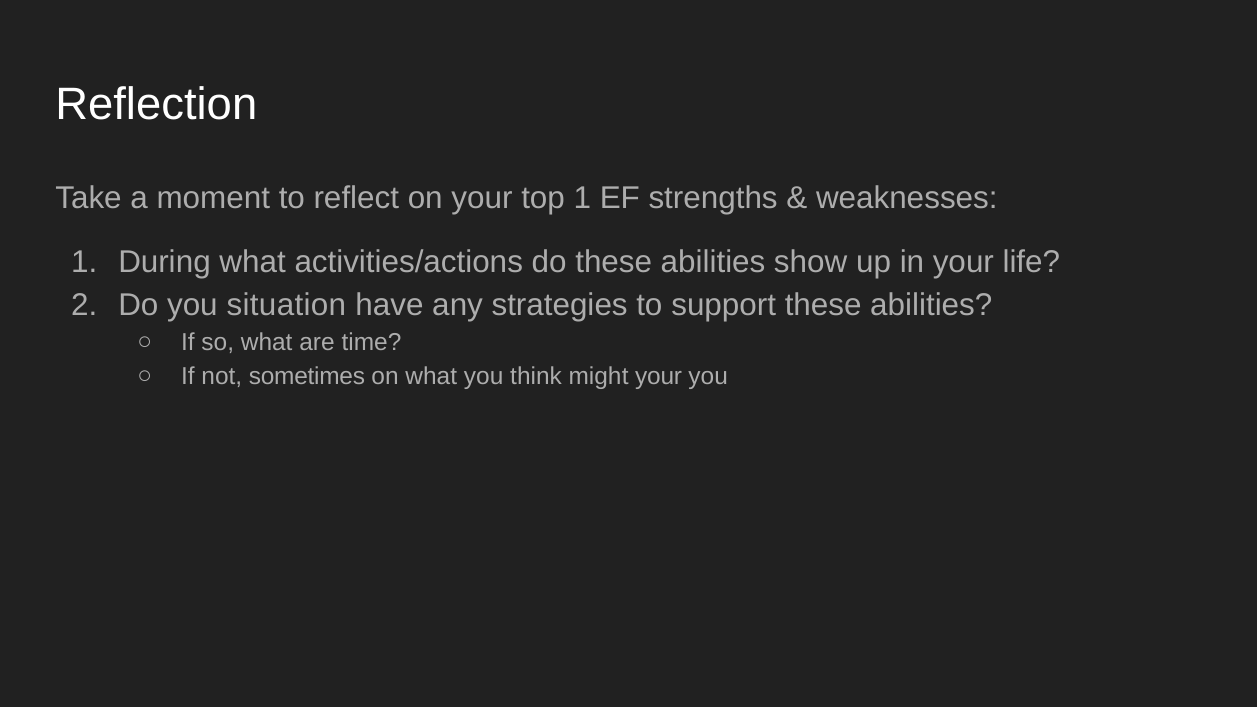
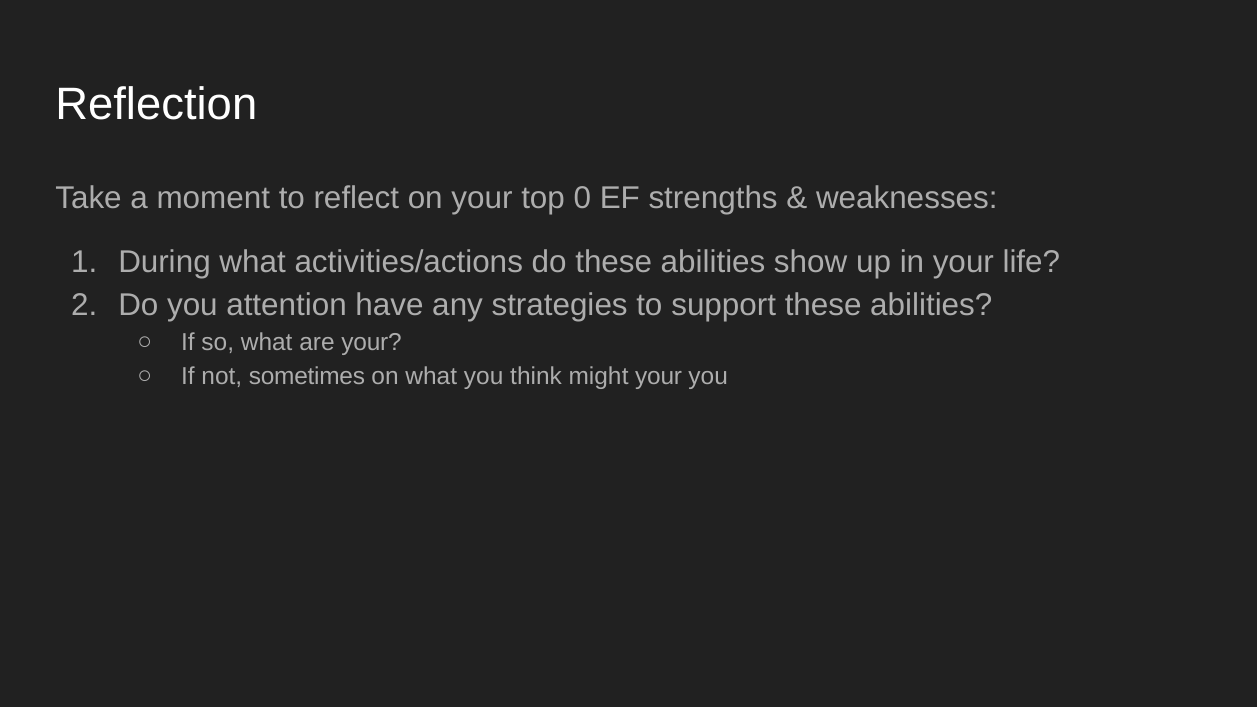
top 1: 1 -> 0 (582, 198)
situation: situation -> attention (287, 305)
are time: time -> your (372, 343)
